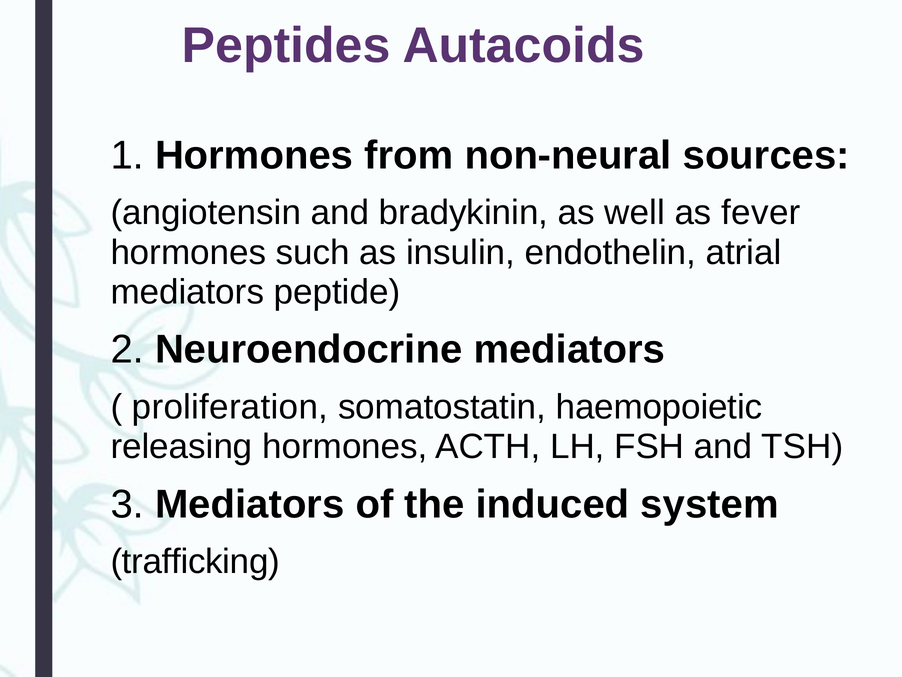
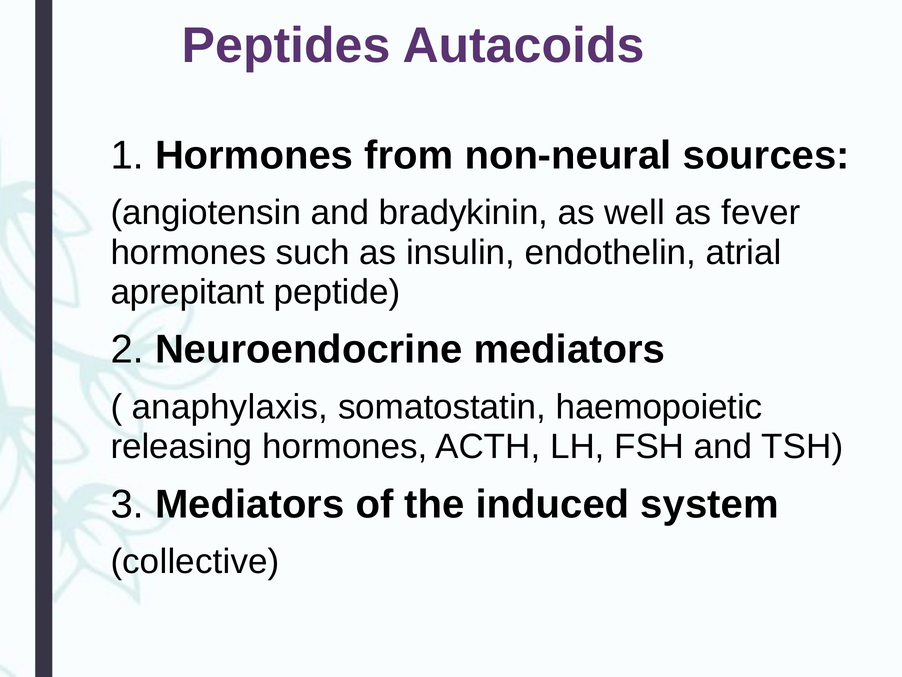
mediators: mediators -> aprepitant (187, 292)
proliferation: proliferation -> anaphylaxis (230, 407)
trafficking: trafficking -> collective (195, 561)
